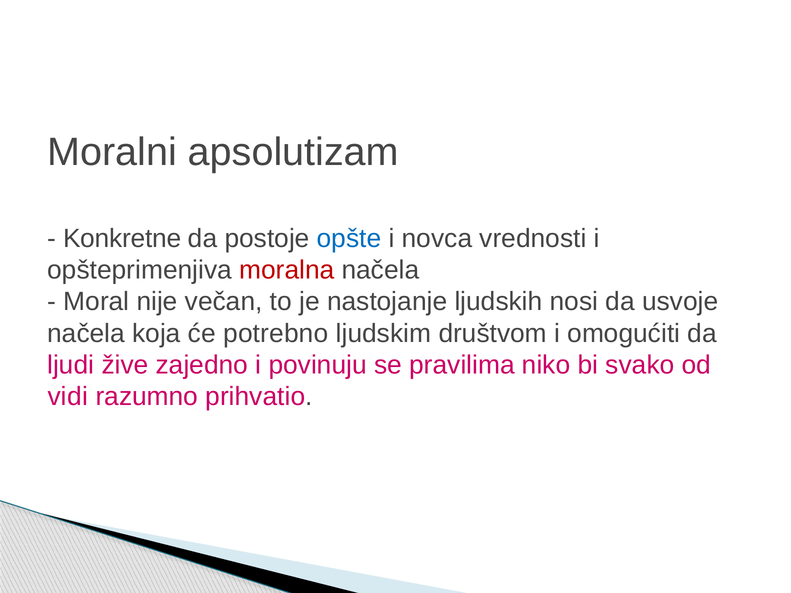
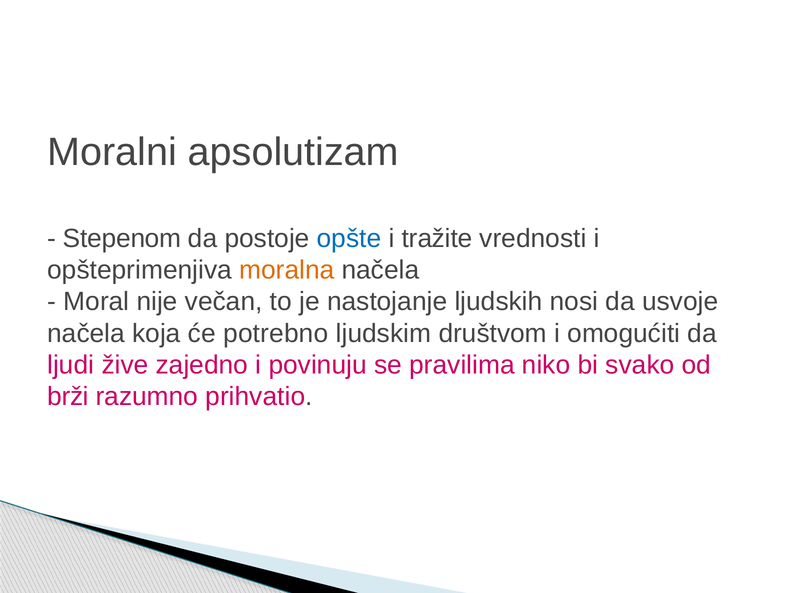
Konkretne: Konkretne -> Stepenom (122, 239)
novca: novca -> tražite (437, 239)
moralna colour: red -> orange (287, 270)
vidi: vidi -> brži (68, 397)
